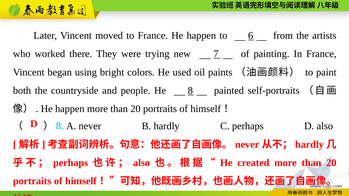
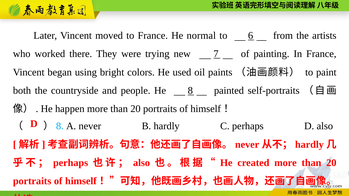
France He happen: happen -> normal (201, 36)
